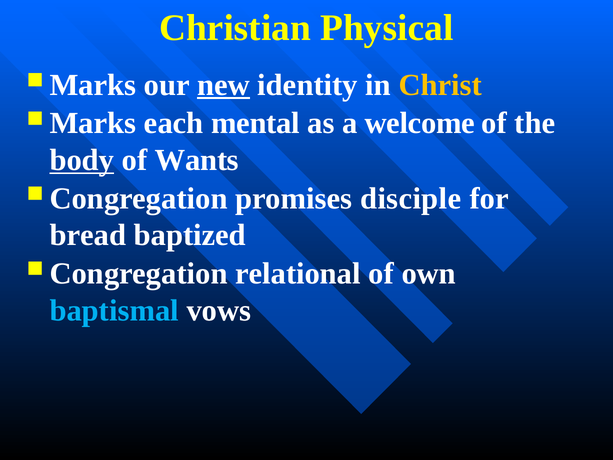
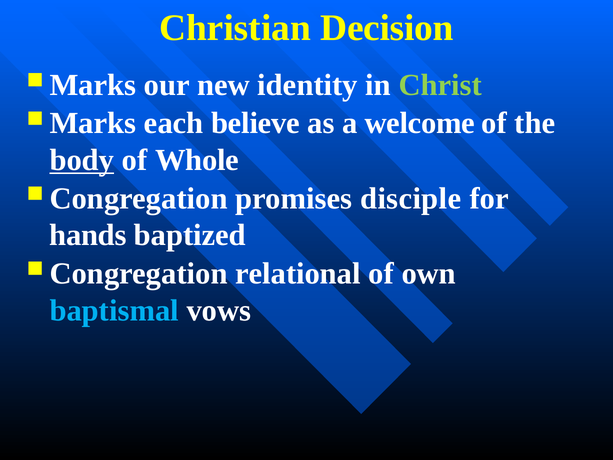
Physical: Physical -> Decision (387, 28)
new underline: present -> none (223, 85)
Christ colour: yellow -> light green (440, 85)
mental: mental -> believe (256, 123)
Wants: Wants -> Whole (197, 160)
bread: bread -> hands (88, 235)
